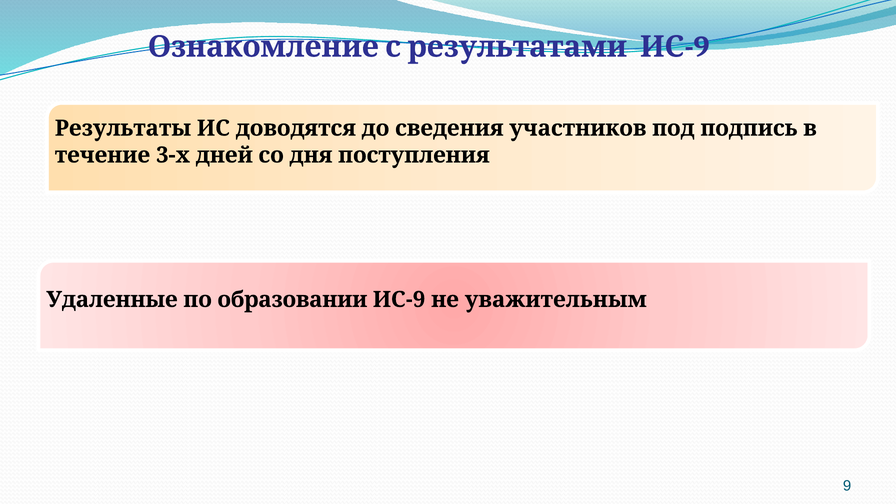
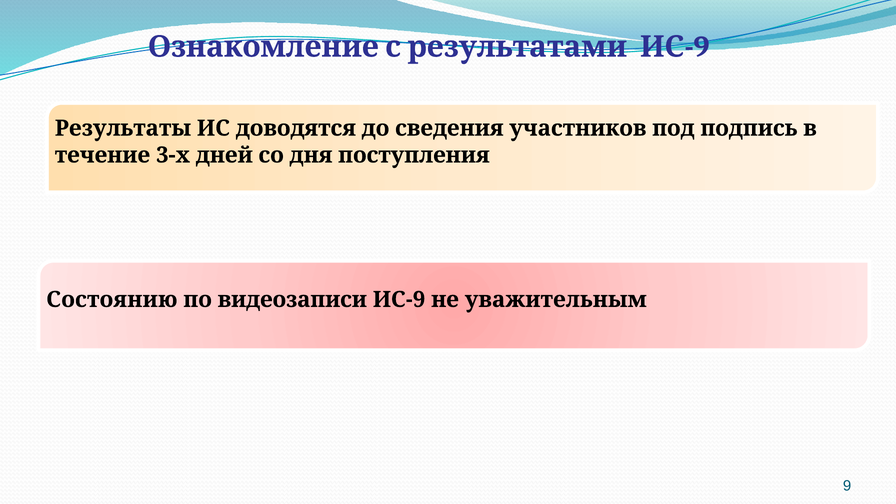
Удаленные: Удаленные -> Состоянию (112, 300)
образовании: образовании -> видеозаписи (292, 300)
